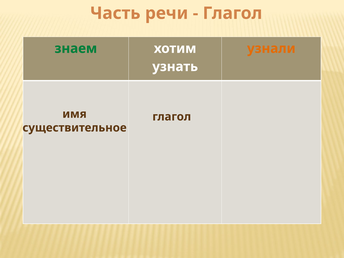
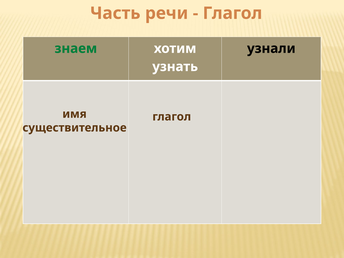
узнали colour: orange -> black (271, 48)
